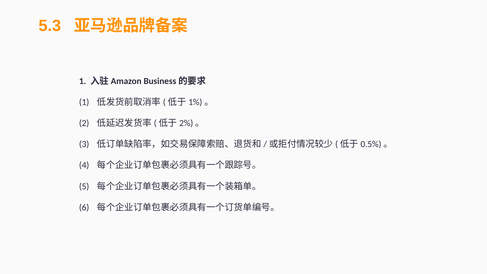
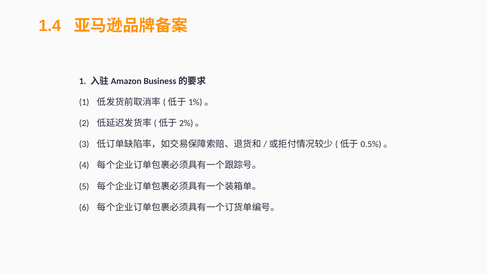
5.3: 5.3 -> 1.4 (50, 26)
